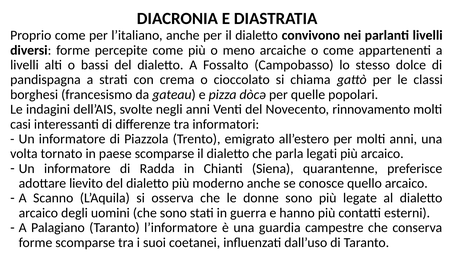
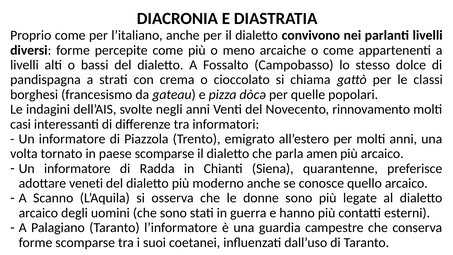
legati: legati -> amen (322, 154)
lievito: lievito -> veneti (86, 183)
